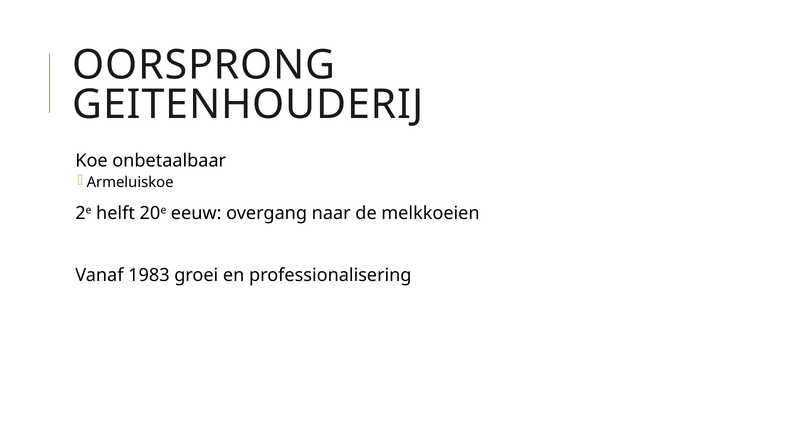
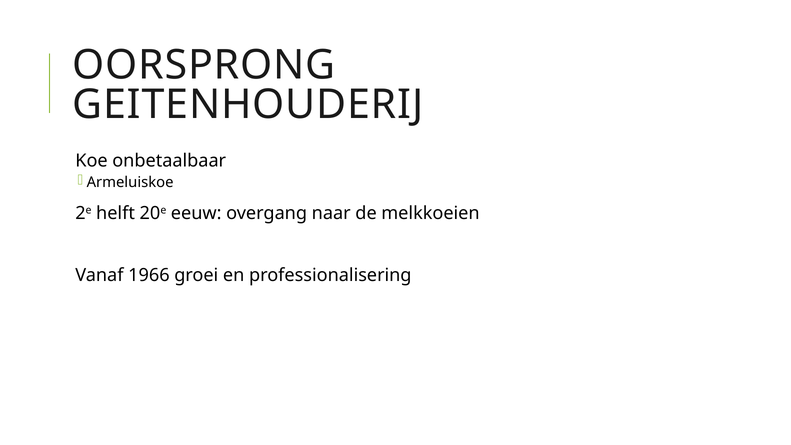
1983: 1983 -> 1966 (149, 275)
